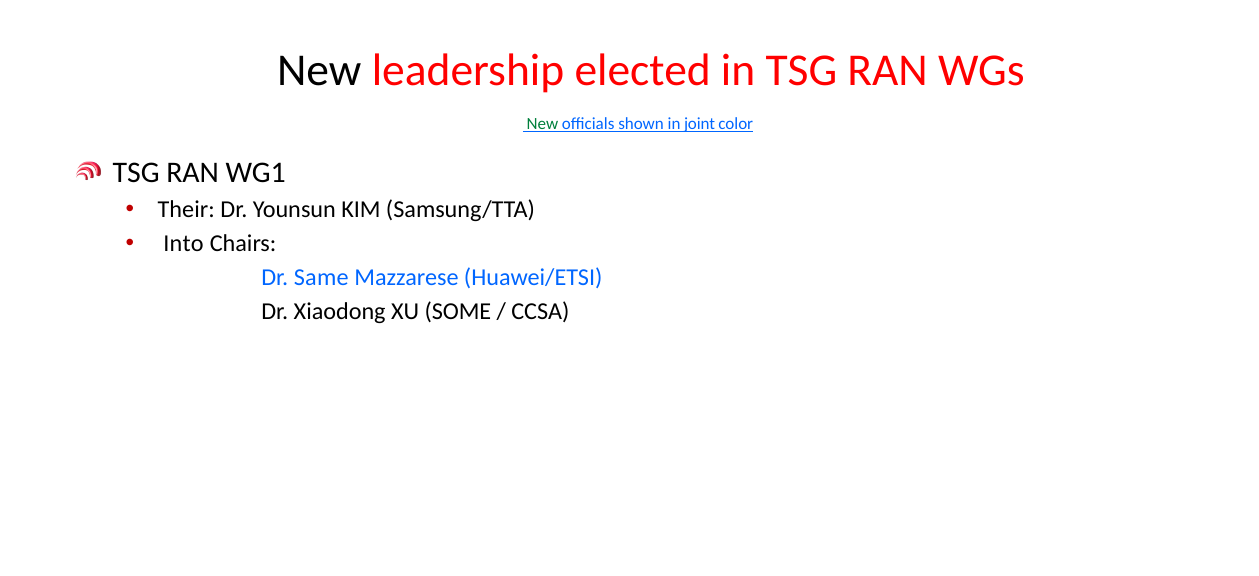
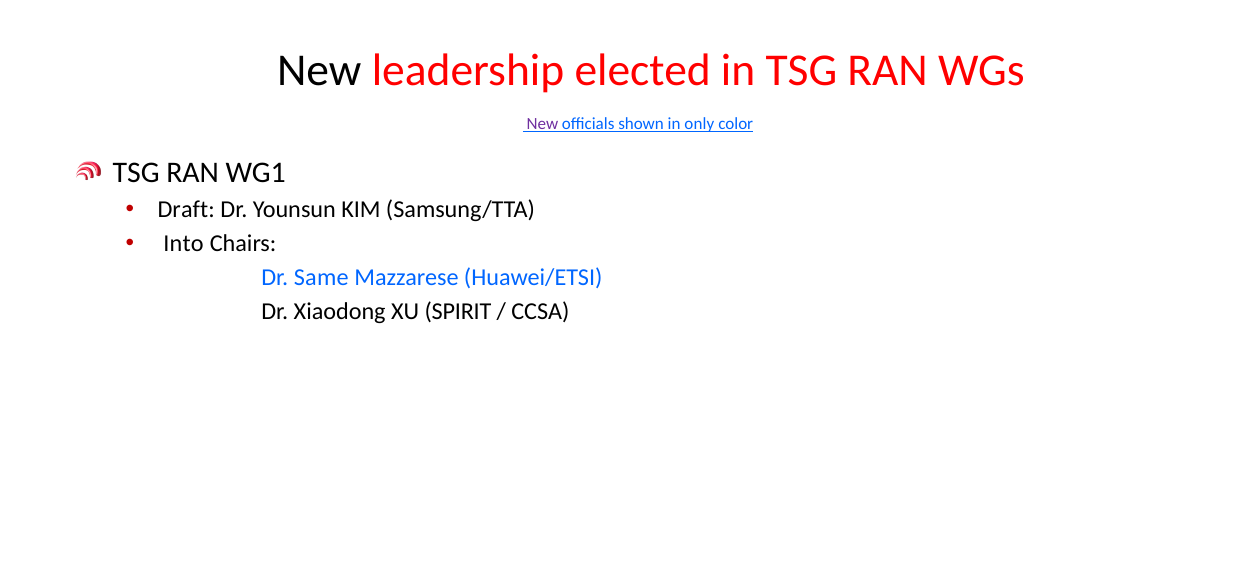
New colour: green -> purple (542, 124)
joint: joint -> only (699, 124)
Their: Their -> Draft (186, 210)
SOME: SOME -> SPIRIT (458, 311)
